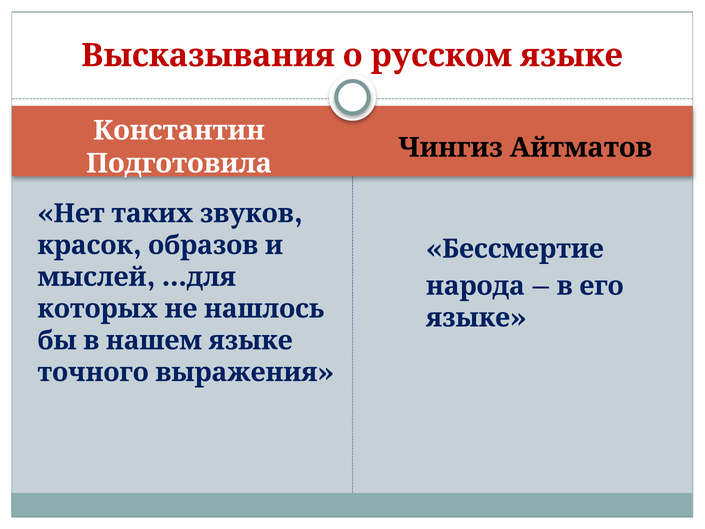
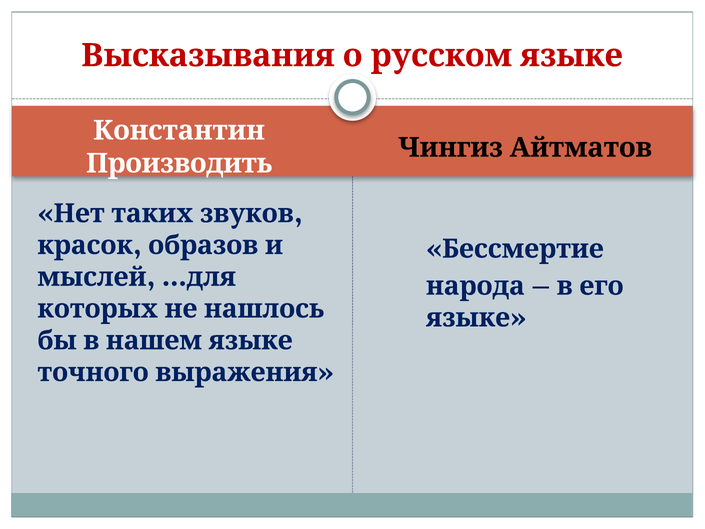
Подготовила: Подготовила -> Производить (179, 163)
